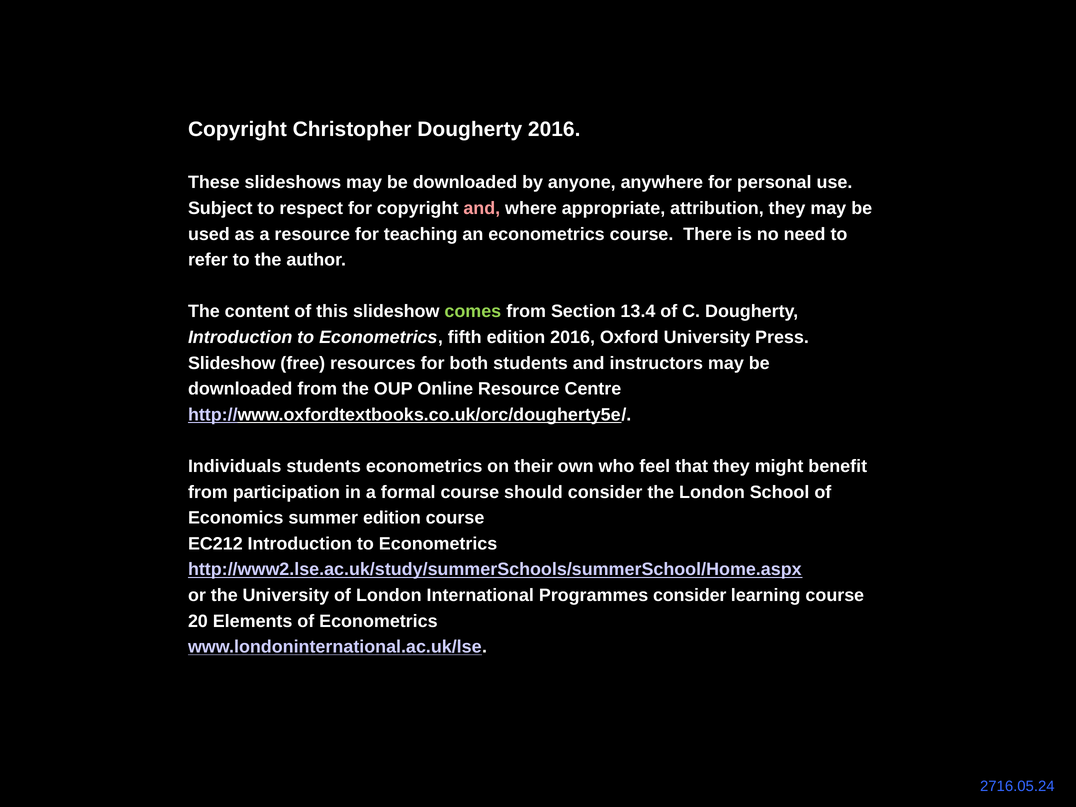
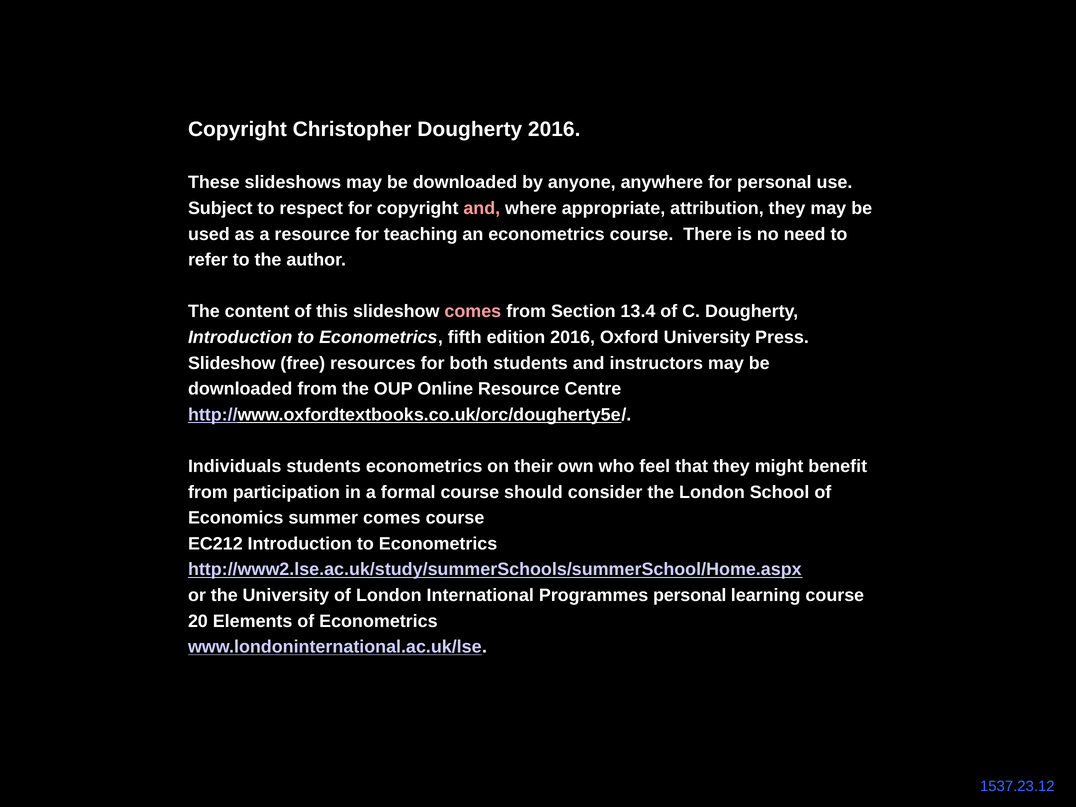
comes colour: light green -> pink (473, 312)
summer edition: edition -> comes (392, 518)
Programmes consider: consider -> personal (690, 595)
2716.05.24: 2716.05.24 -> 1537.23.12 (1017, 786)
